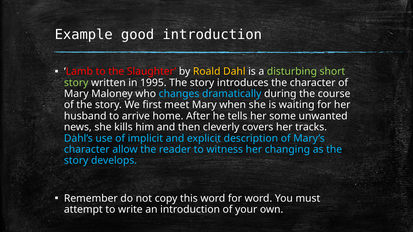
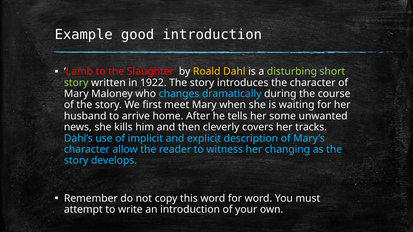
1995: 1995 -> 1922 (153, 83)
